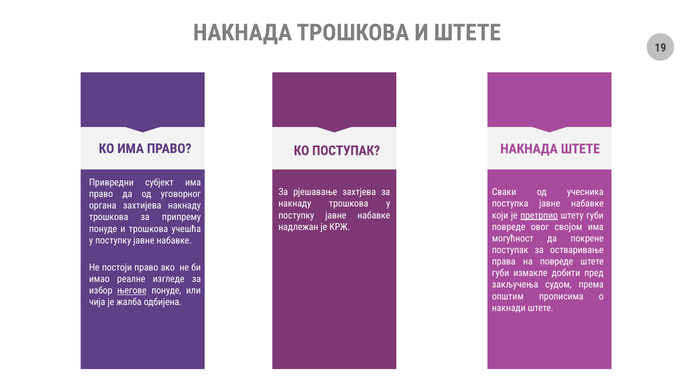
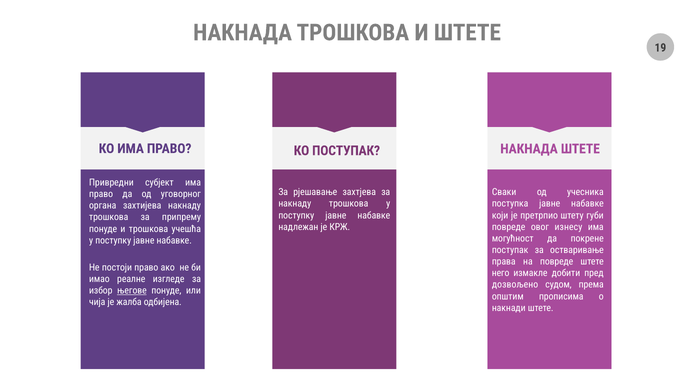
претрпио underline: present -> none (539, 216)
својом: својом -> изнесу (568, 227)
губи: губи -> него (501, 273)
закључења: закључења -> дозвољено (515, 285)
